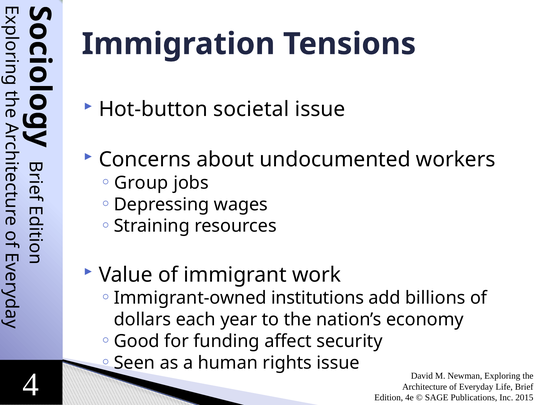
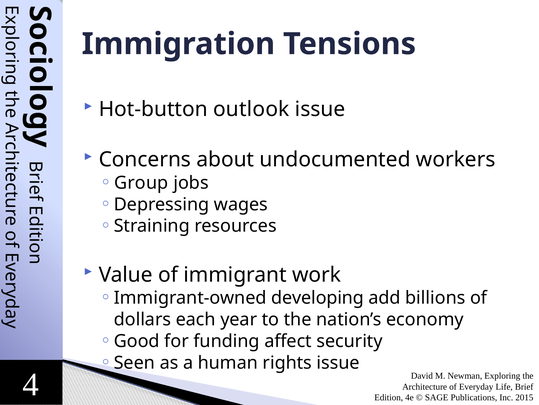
societal: societal -> outlook (251, 109)
institutions: institutions -> developing (318, 297)
